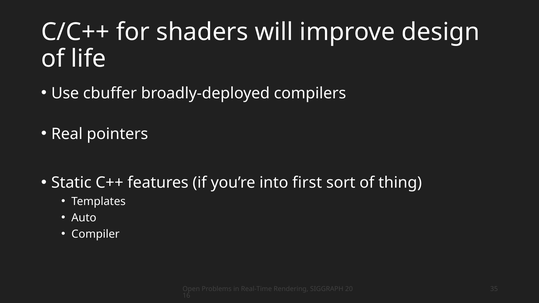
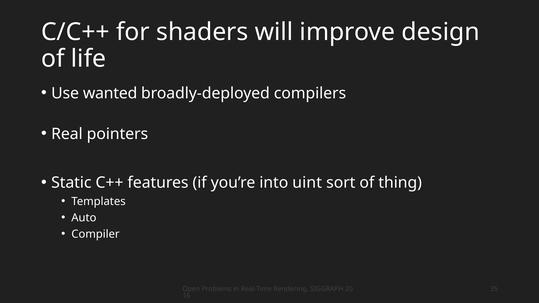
cbuffer: cbuffer -> wanted (110, 93)
first: first -> uint (307, 183)
